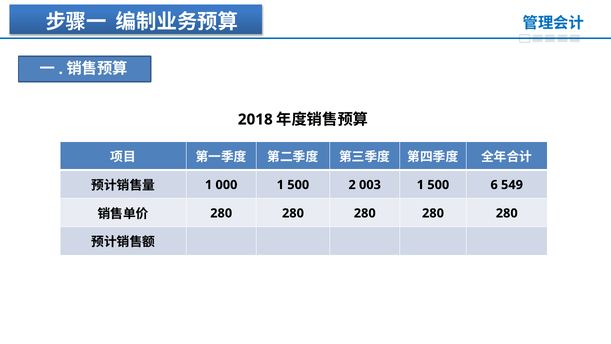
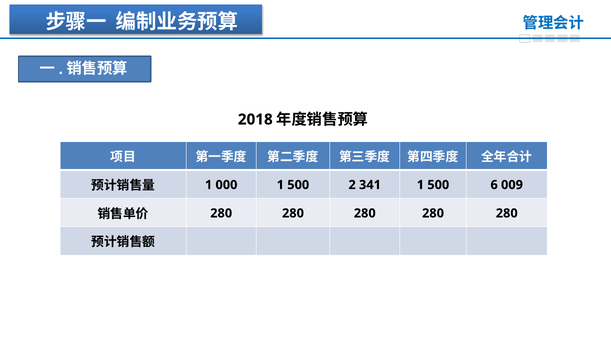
003: 003 -> 341 (370, 185)
549: 549 -> 009 (512, 185)
